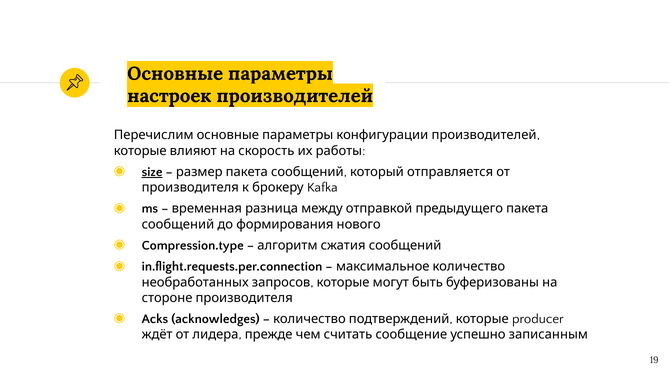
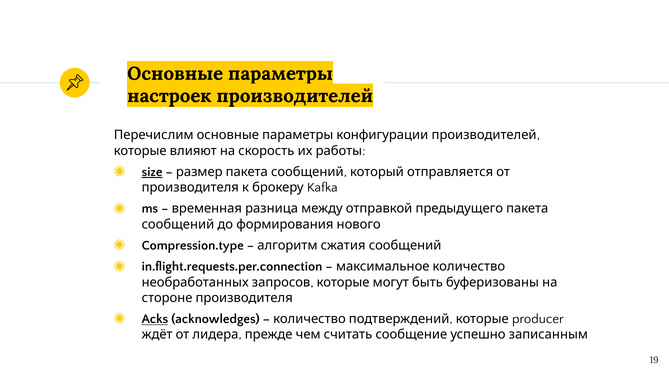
Acks underline: none -> present (155, 319)
